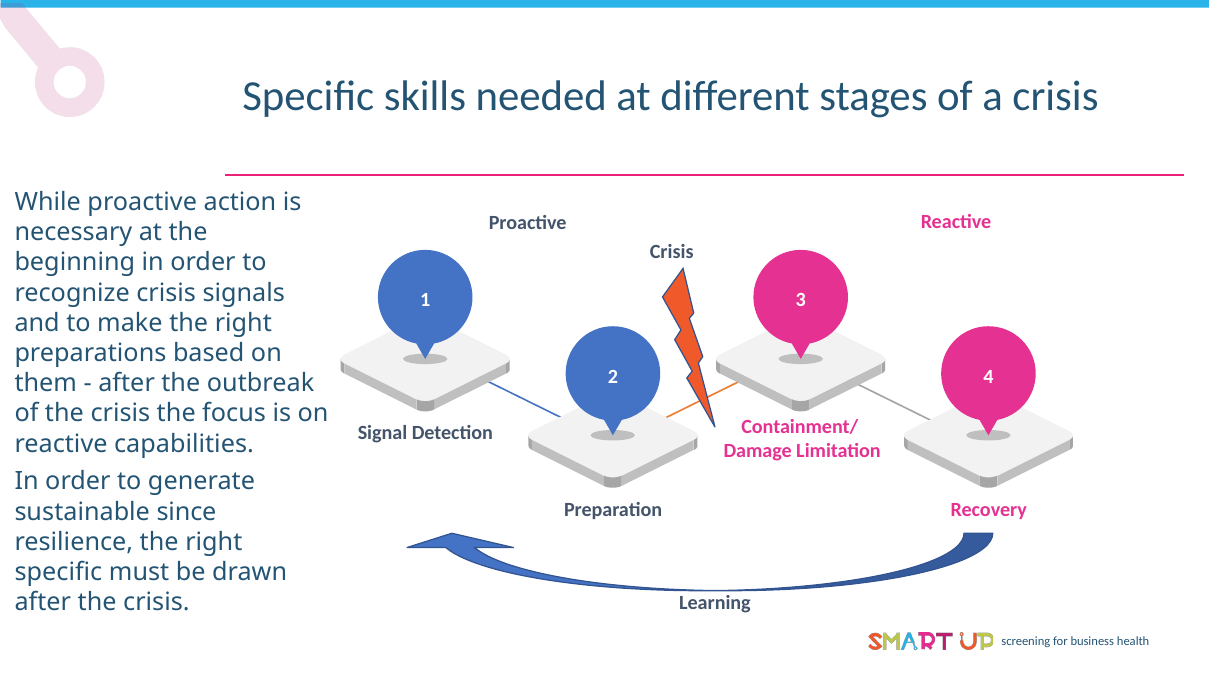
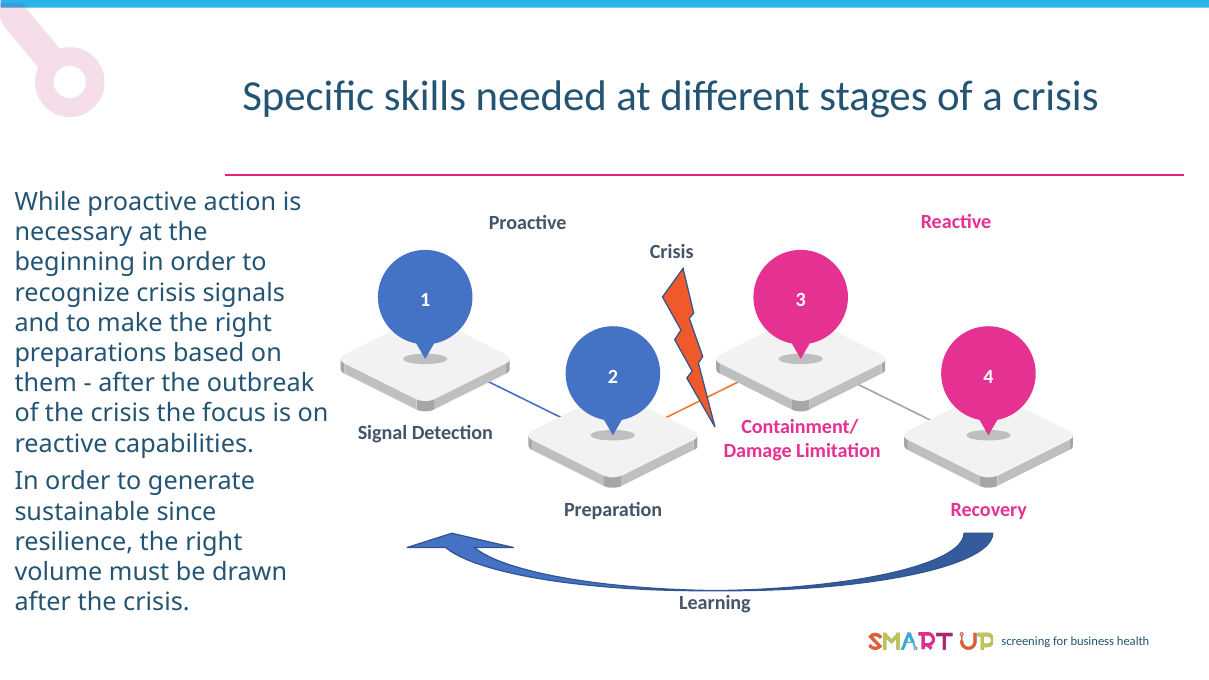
specific: specific -> volume (58, 572)
